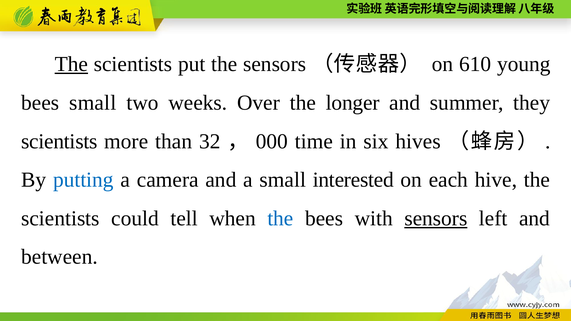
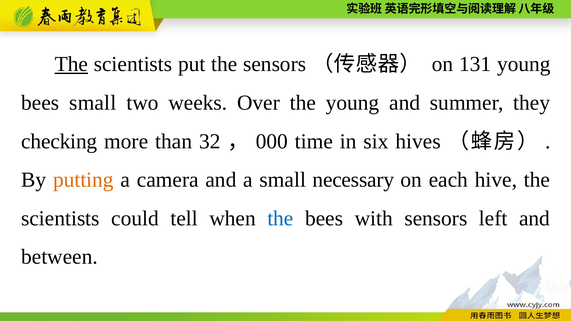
610: 610 -> 131 (475, 64)
the longer: longer -> young (353, 103)
scientists: scientists -> checking (59, 141)
putting colour: blue -> orange (83, 180)
interested: interested -> necessary (353, 180)
sensors underline: present -> none (436, 218)
